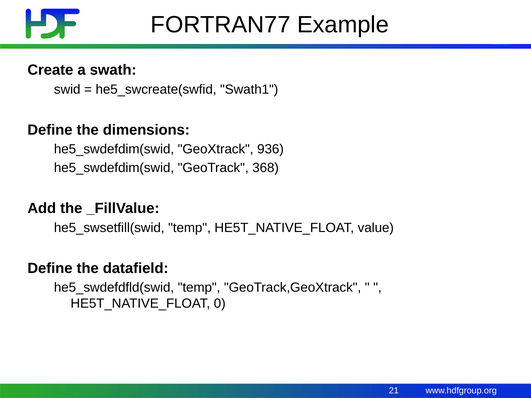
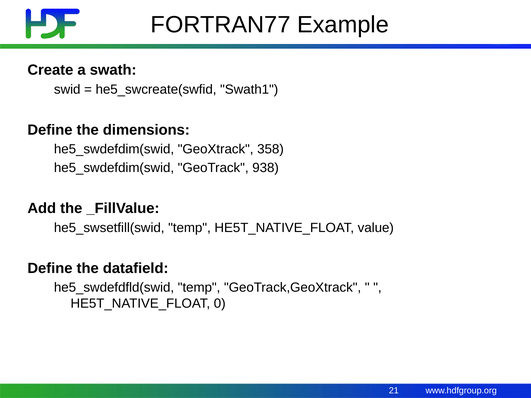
936: 936 -> 358 (270, 149)
368: 368 -> 938 (266, 168)
